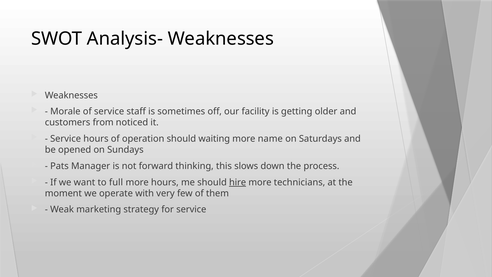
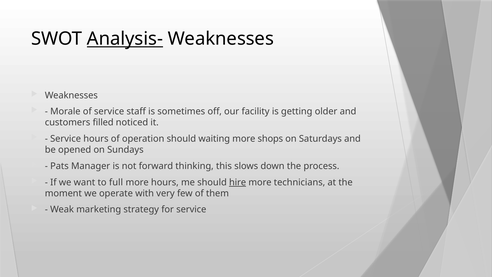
Analysis- underline: none -> present (125, 39)
from: from -> filled (103, 122)
name: name -> shops (270, 139)
